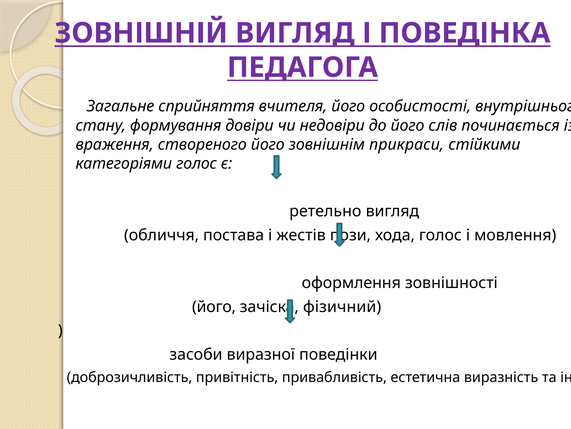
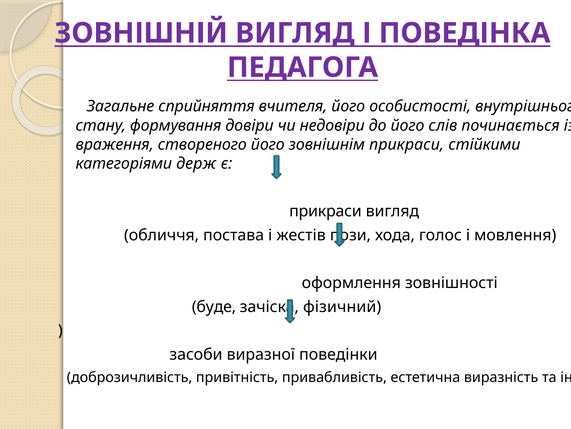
категоріями голос: голос -> держ (196, 163)
ретельно: ретельно -> прикраси (325, 211)
його: його -> буде (214, 306)
